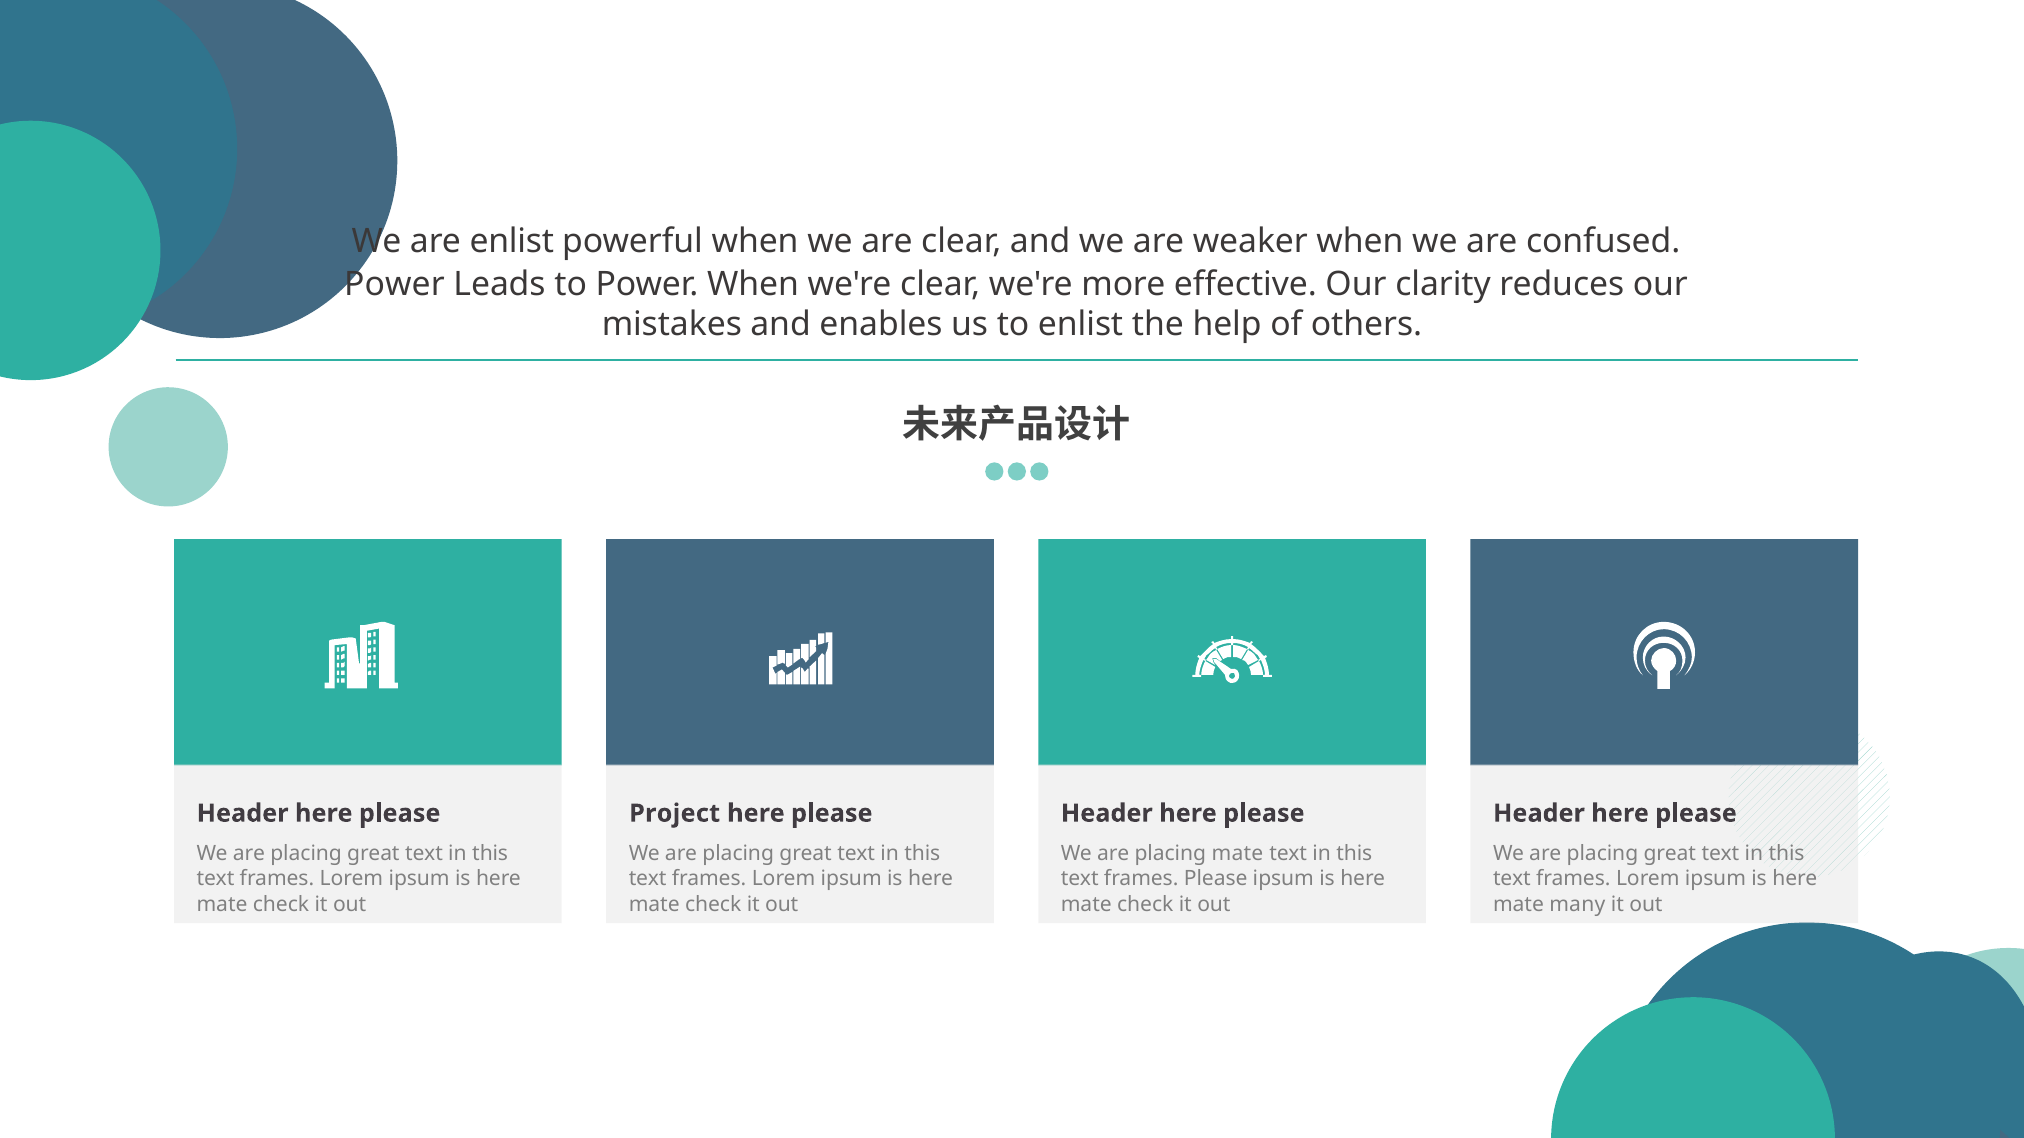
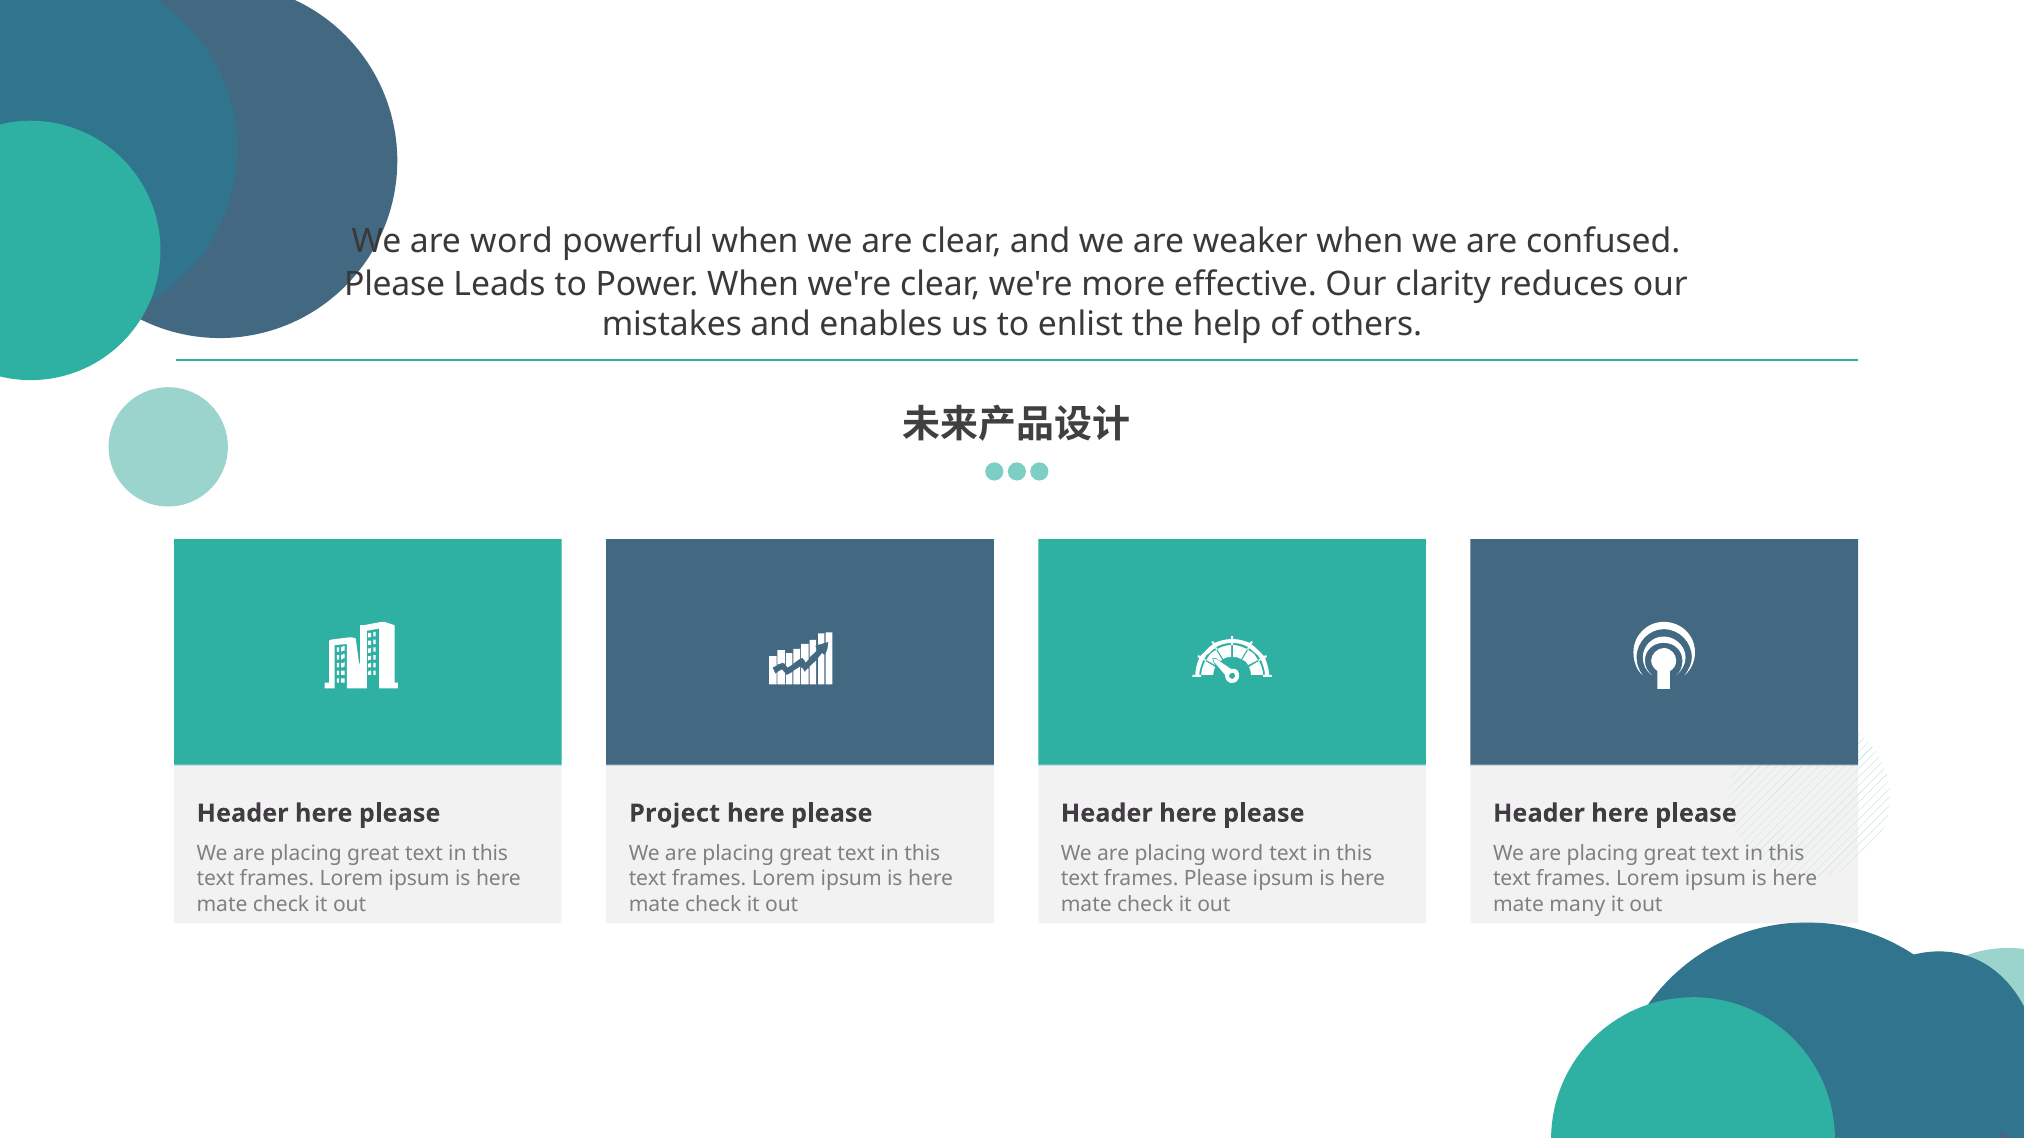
are enlist: enlist -> word (512, 241)
Power: Power -> Please (395, 284)
placing mate: mate -> word (1238, 854)
